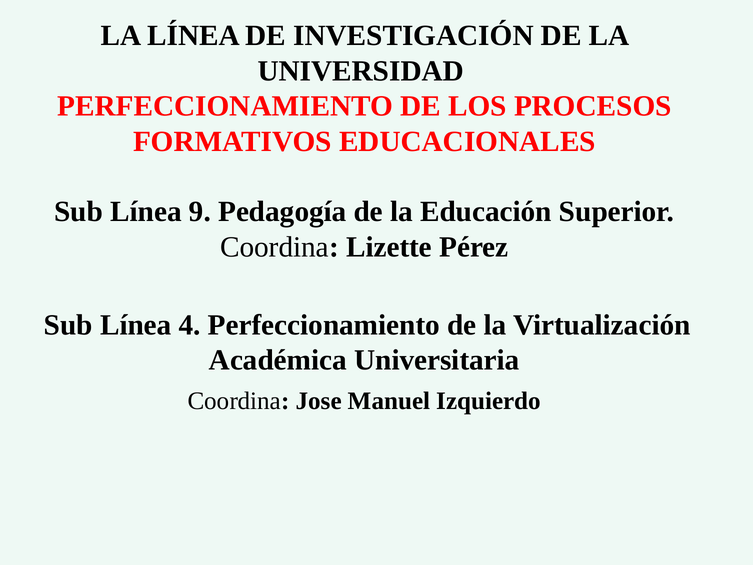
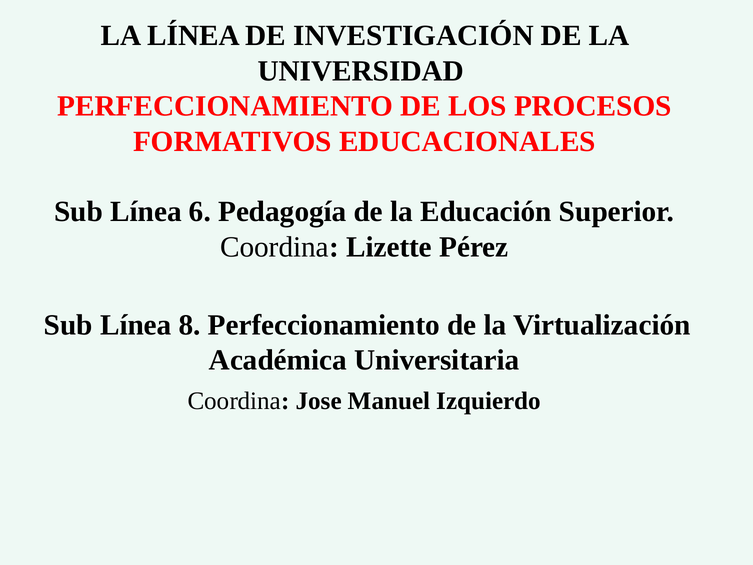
9: 9 -> 6 (200, 212)
4: 4 -> 8 (190, 325)
